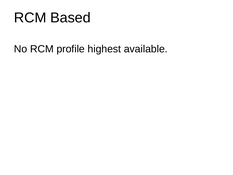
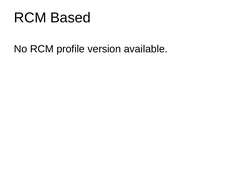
highest: highest -> version (104, 49)
